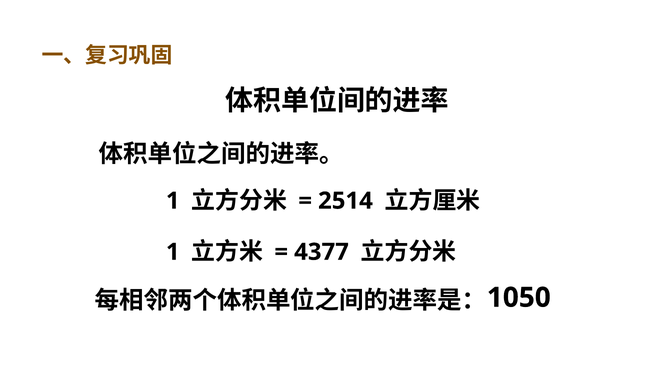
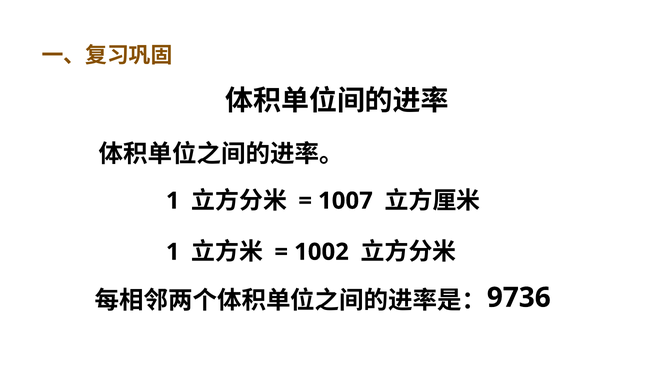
2514: 2514 -> 1007 (345, 201)
4377: 4377 -> 1002 (322, 252)
1050: 1050 -> 9736 (519, 298)
